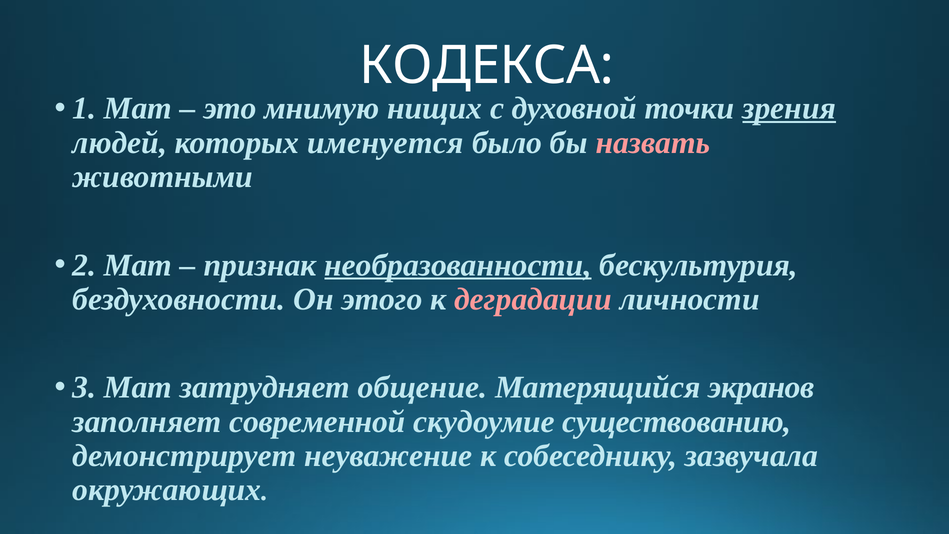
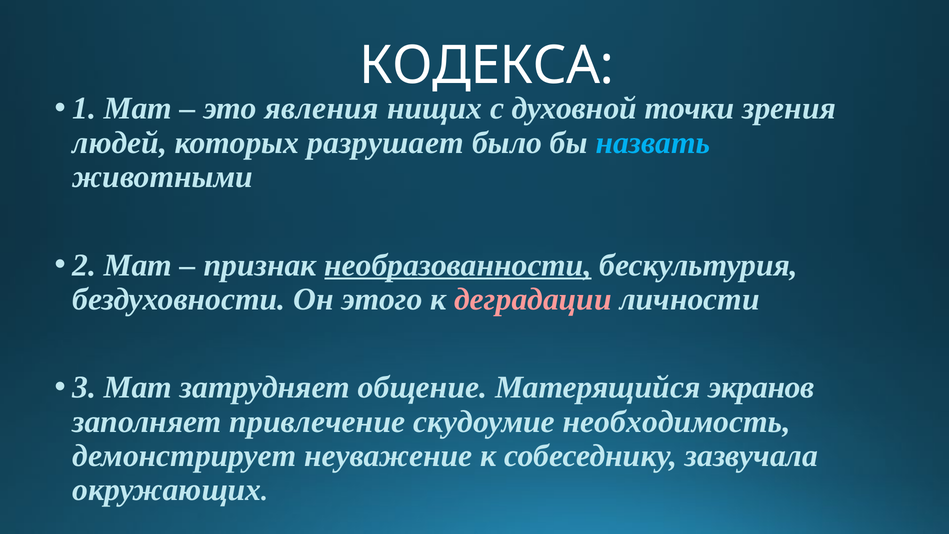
мнимую: мнимую -> явления (322, 108)
зрения underline: present -> none (789, 108)
именуется: именуется -> разрушает (386, 143)
назвать colour: pink -> light blue (653, 143)
современной: современной -> привлечение (317, 421)
существованию: существованию -> необходимость (677, 421)
